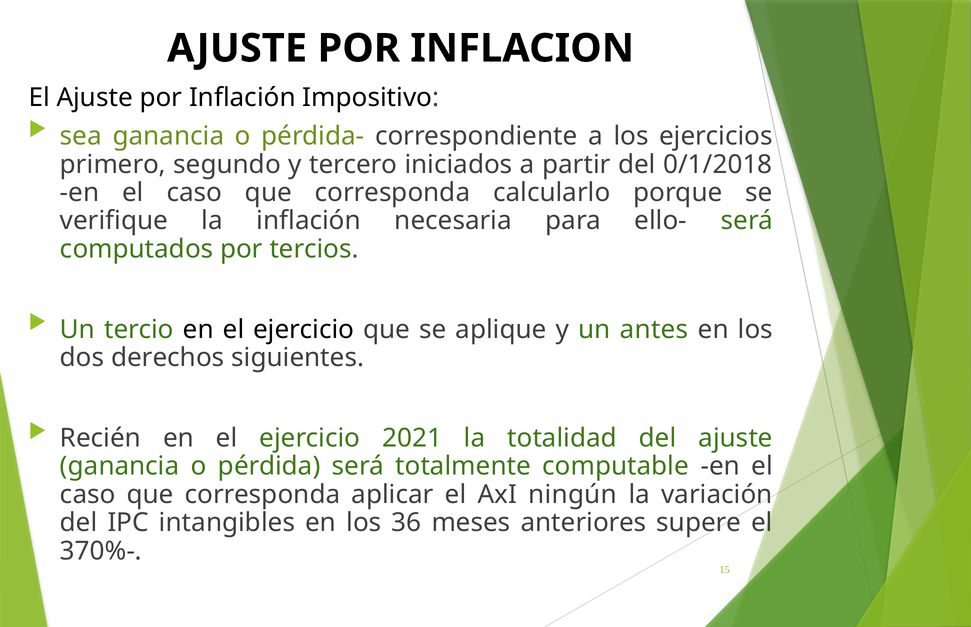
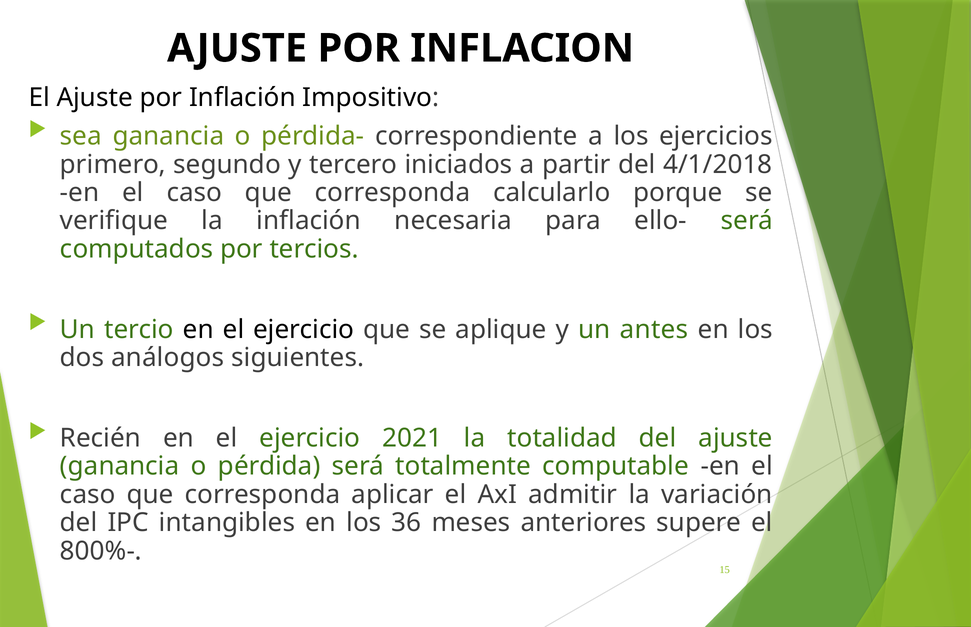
0/1/2018: 0/1/2018 -> 4/1/2018 (718, 165)
derechos: derechos -> análogos (168, 358)
ningún: ningún -> admitir (573, 495)
370%-: 370%- -> 800%- (101, 551)
